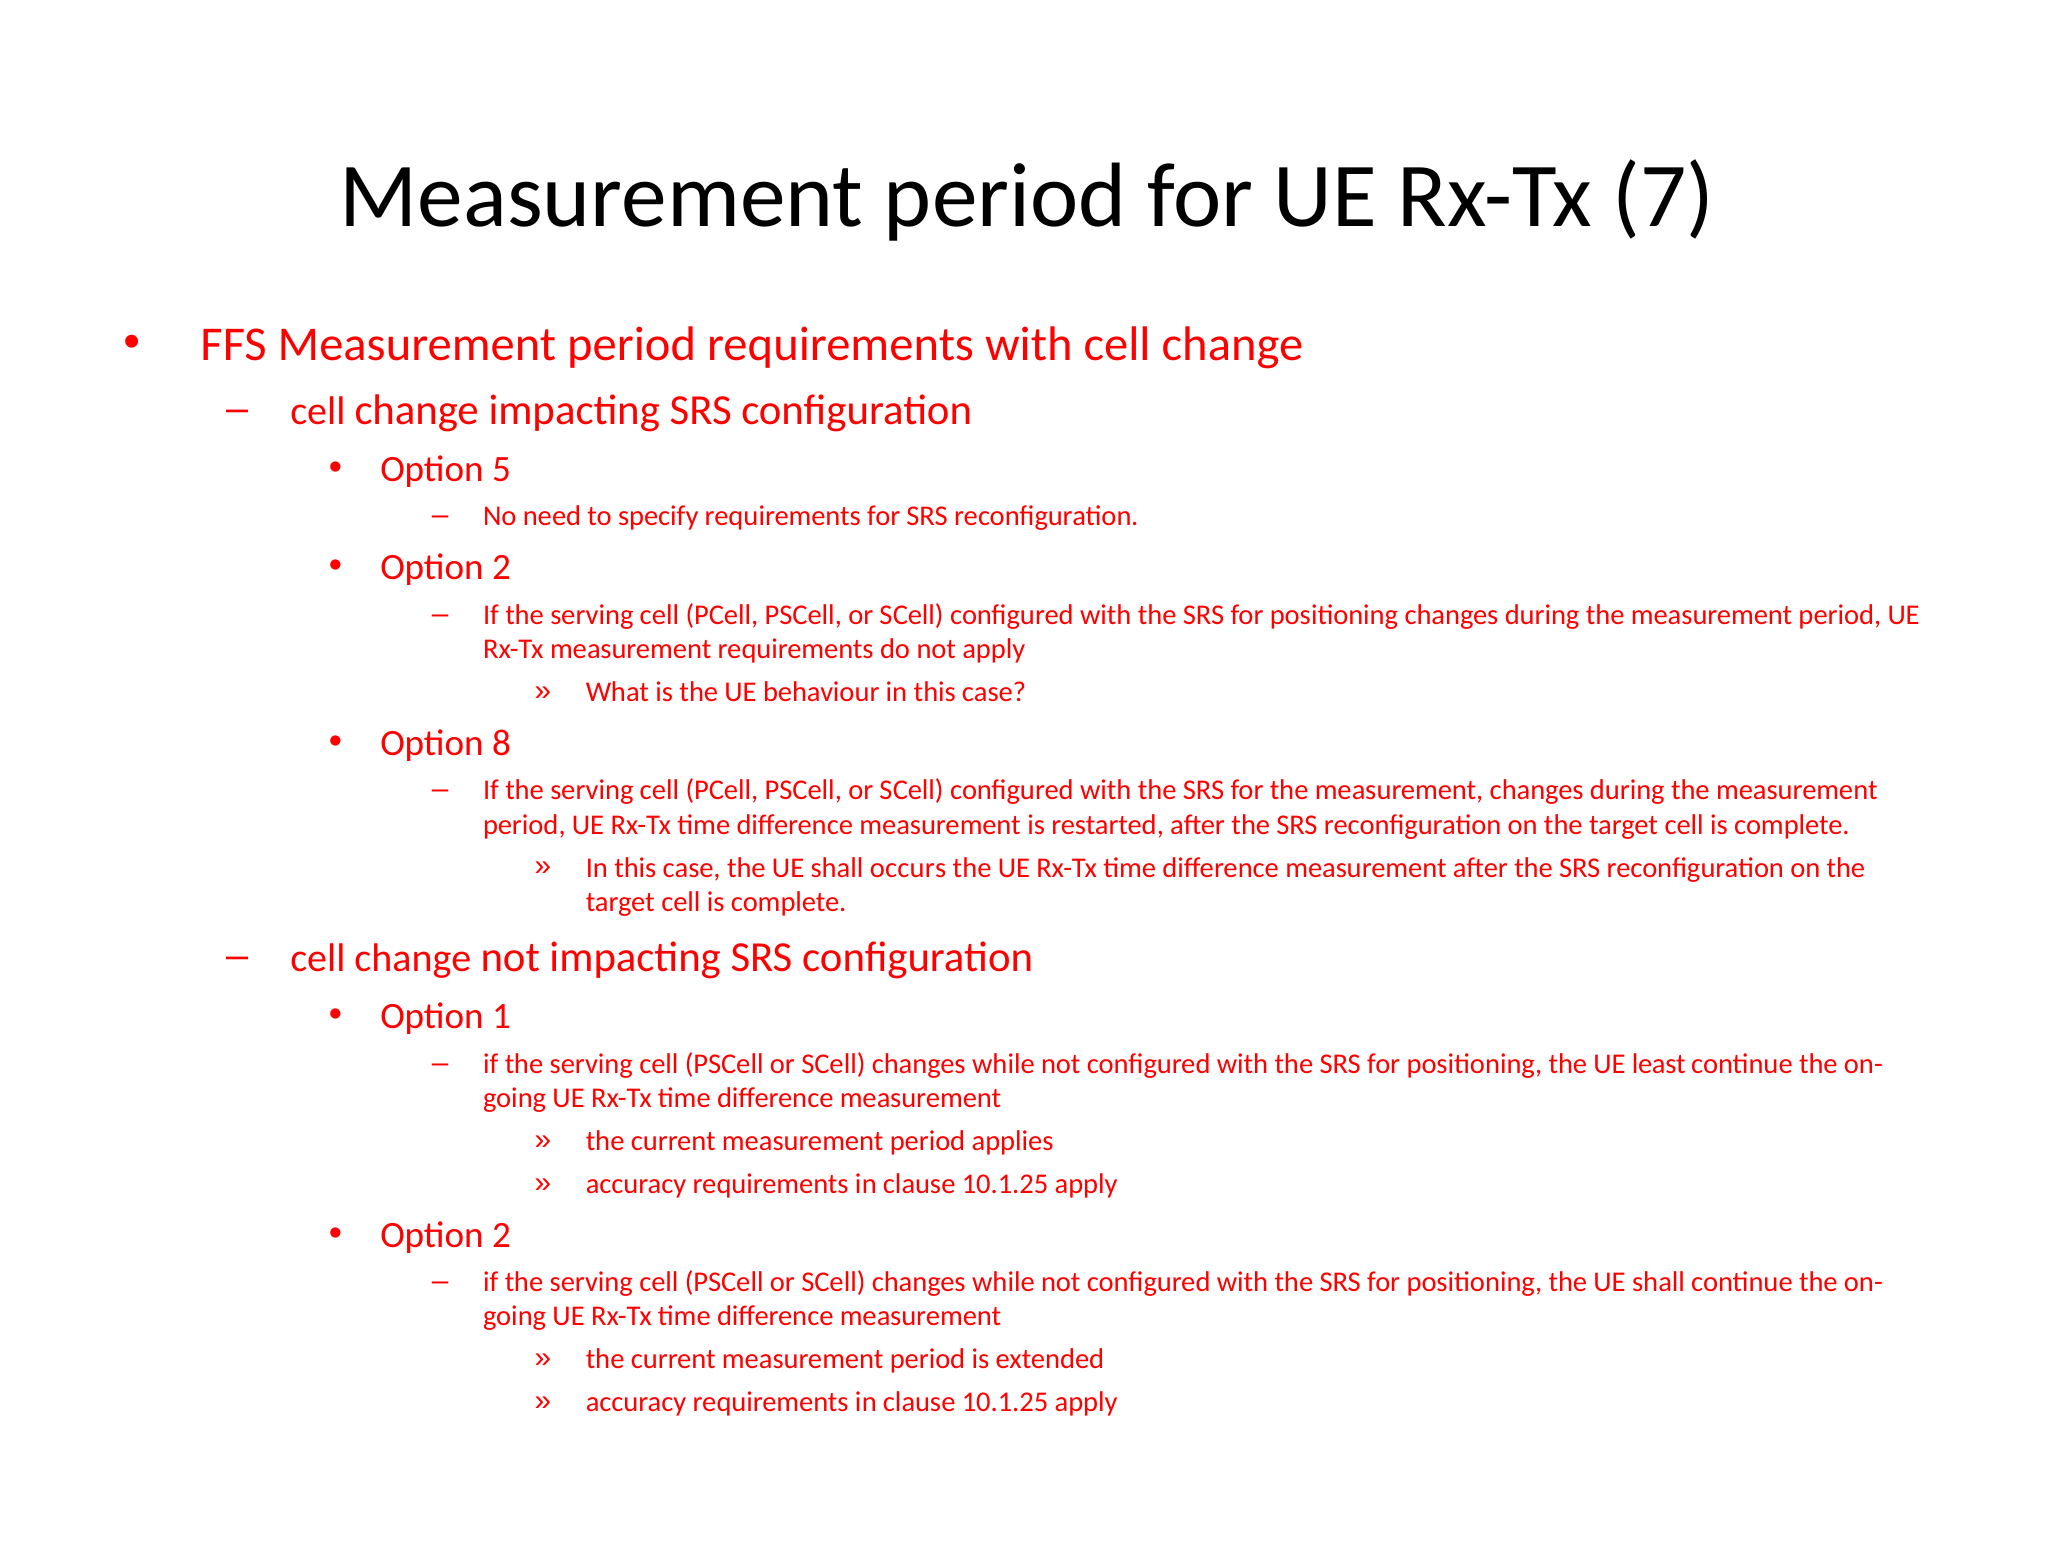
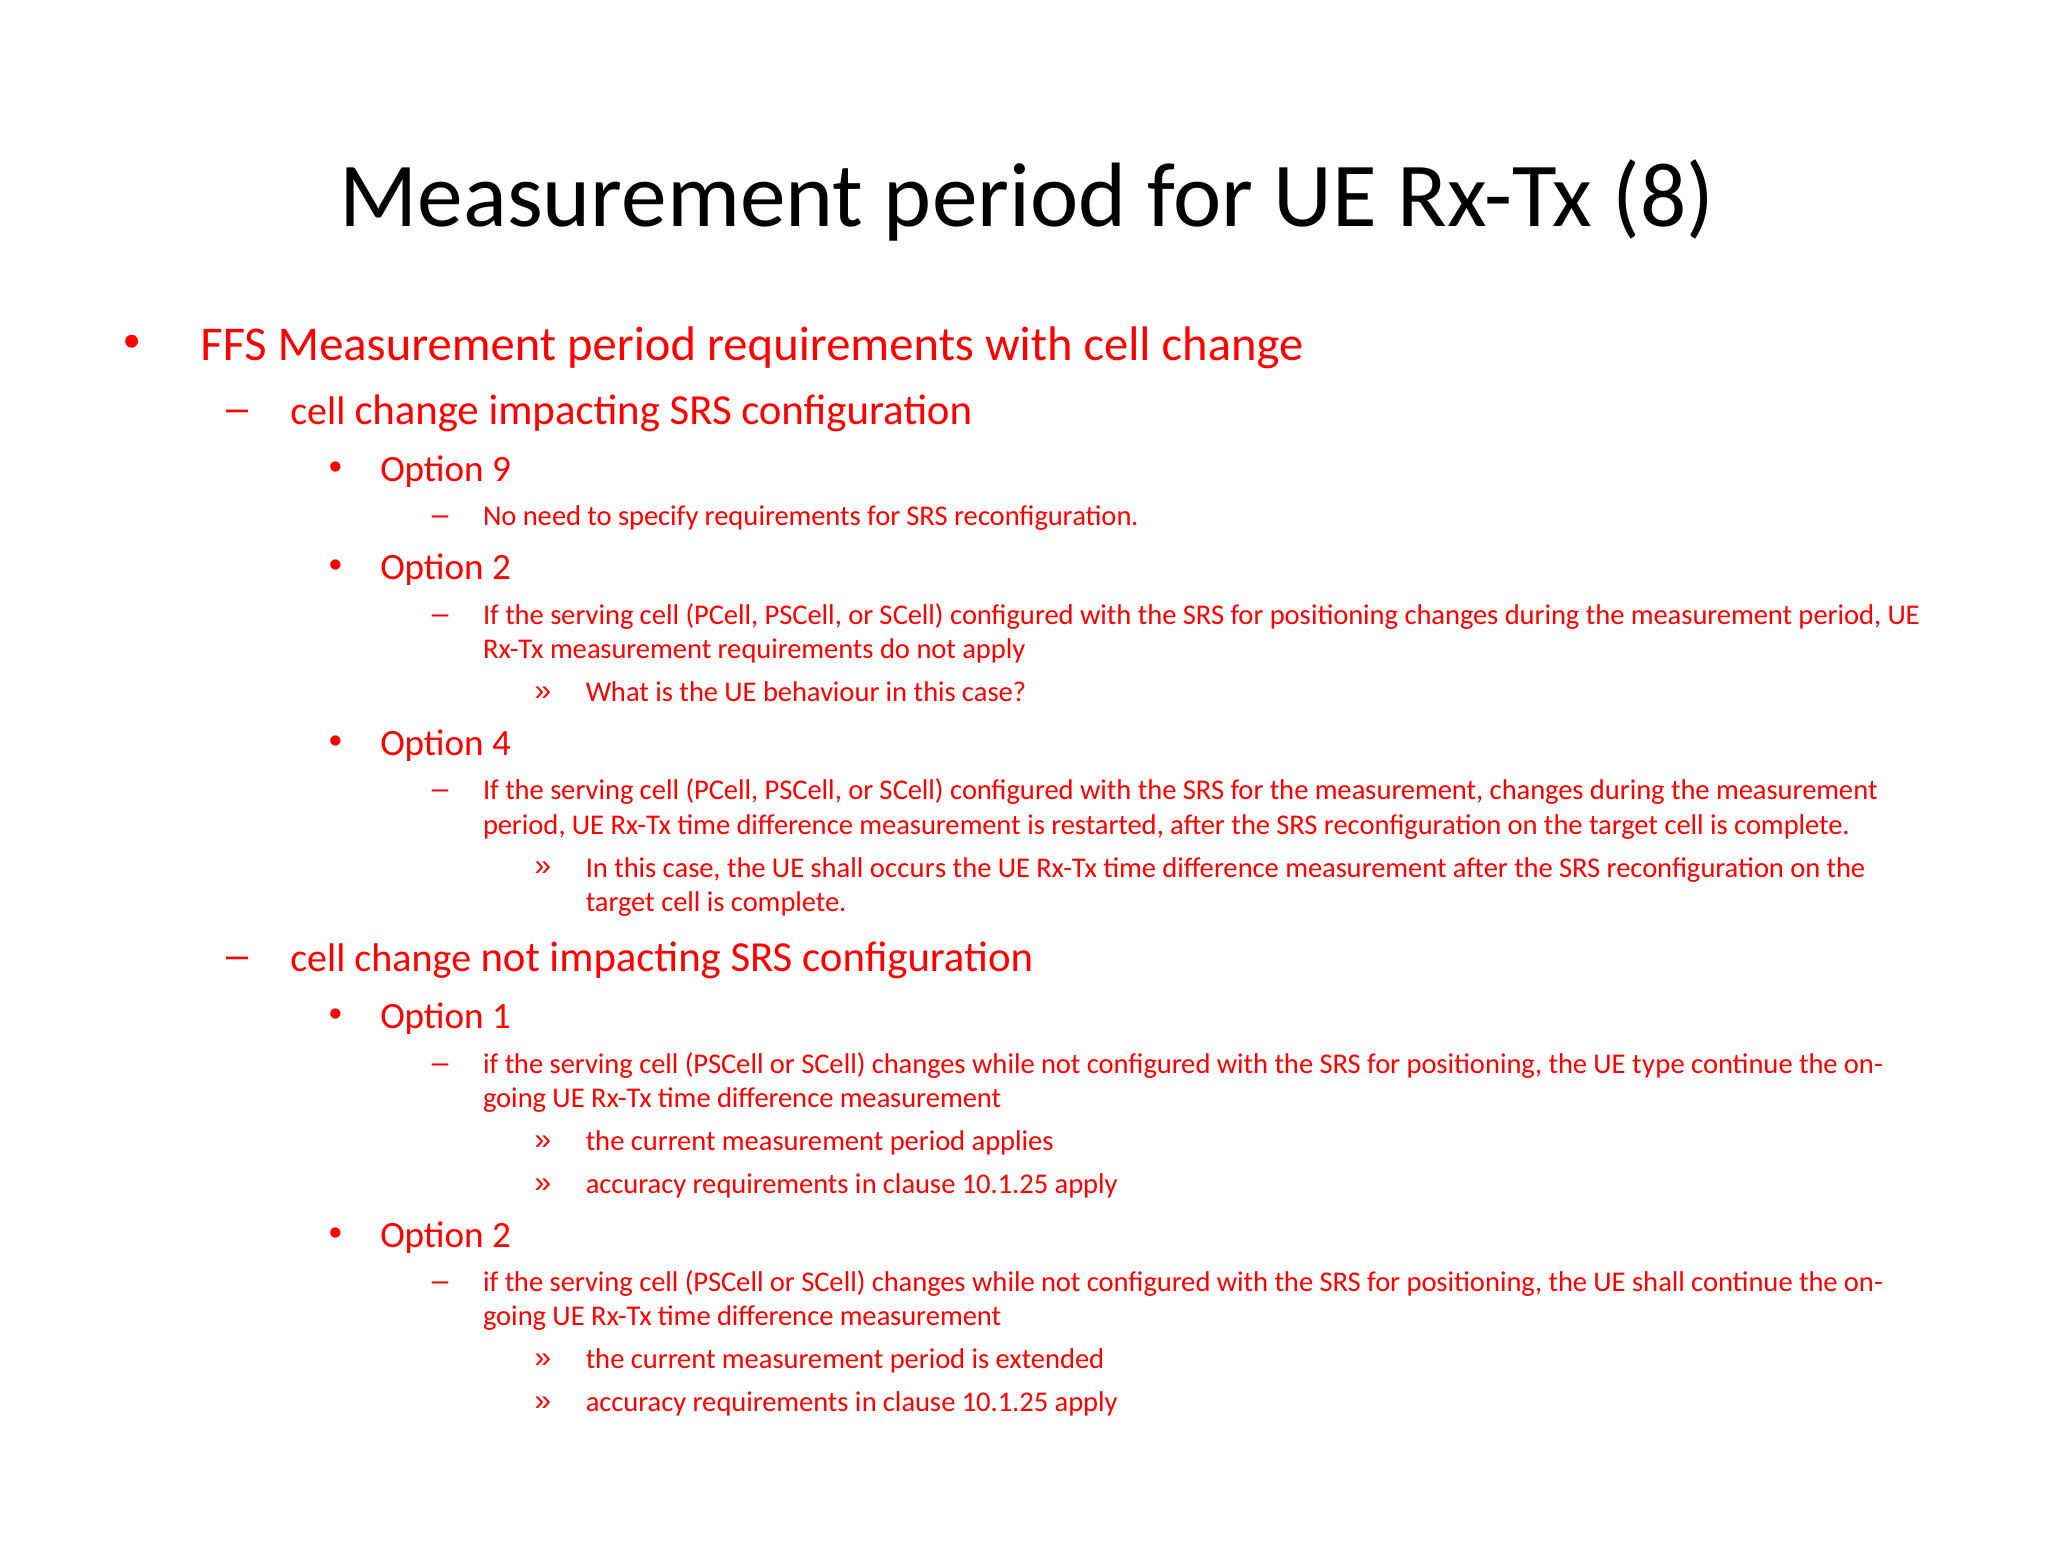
7: 7 -> 8 (1664, 197)
5: 5 -> 9 (501, 469)
8: 8 -> 4 (501, 743)
least: least -> type (1658, 1064)
